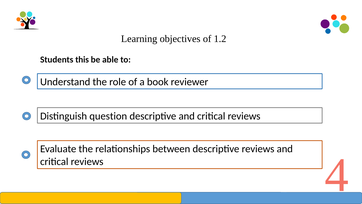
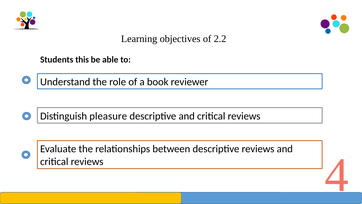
1.2: 1.2 -> 2.2 (220, 39)
question: question -> pleasure (108, 116)
